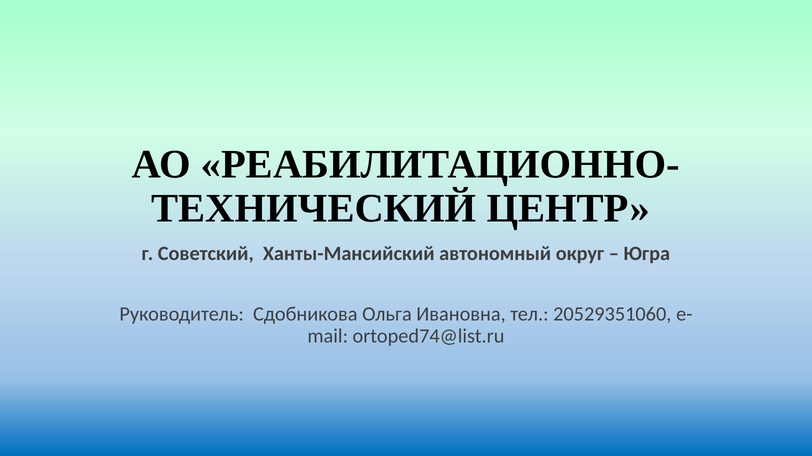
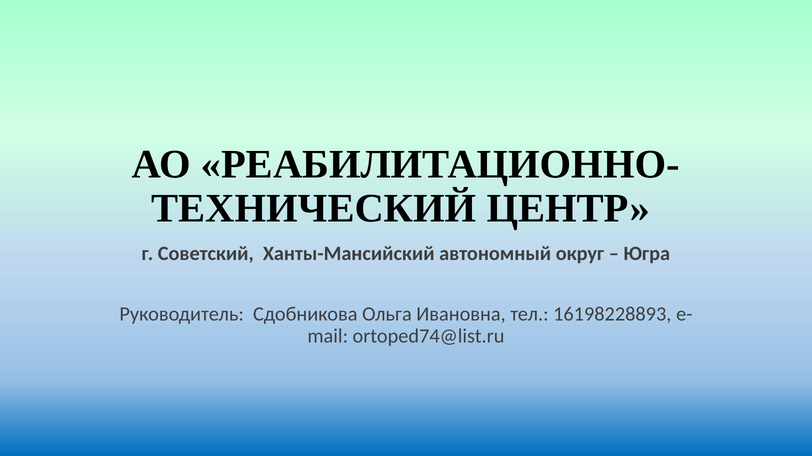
20529351060: 20529351060 -> 16198228893 (612, 315)
